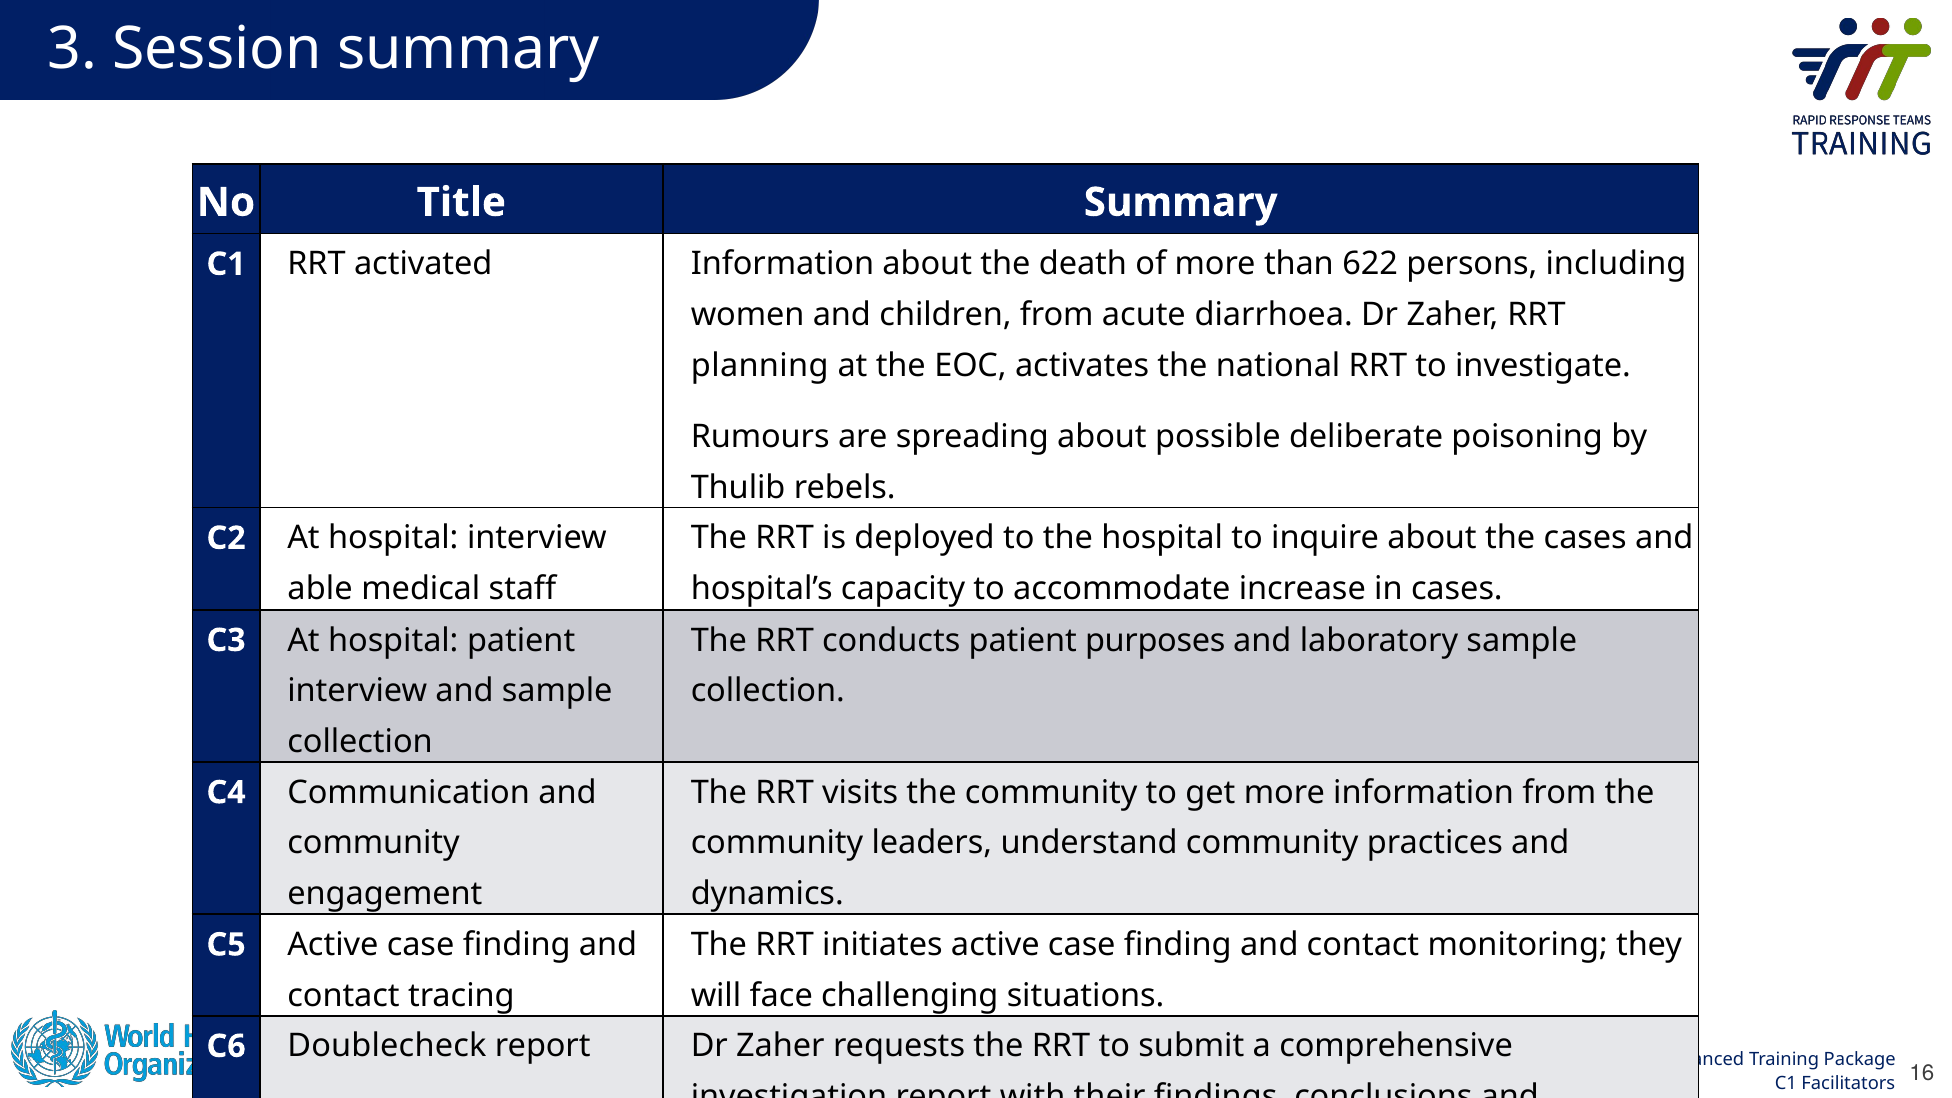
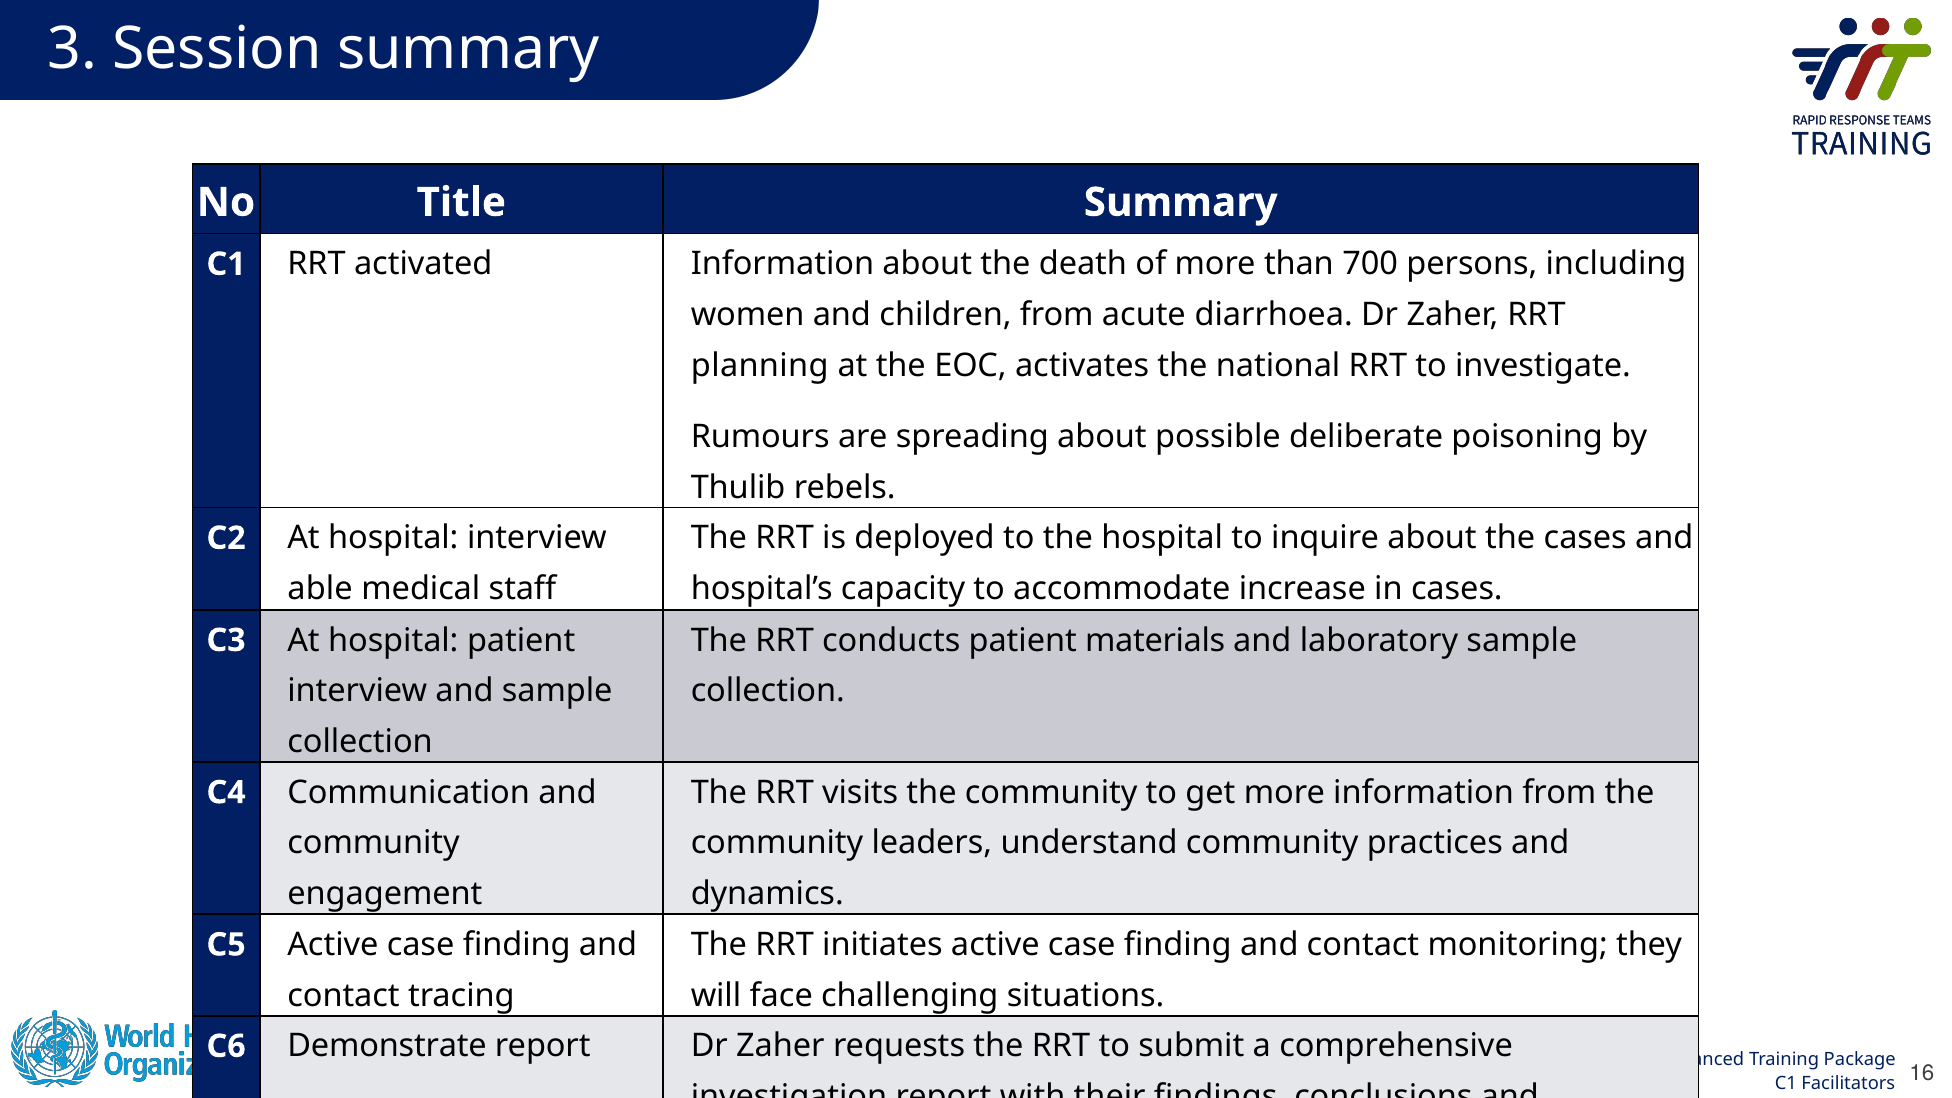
622: 622 -> 700 (1370, 264)
purposes: purposes -> materials (1155, 640)
Doublecheck: Doublecheck -> Demonstrate (387, 1046)
